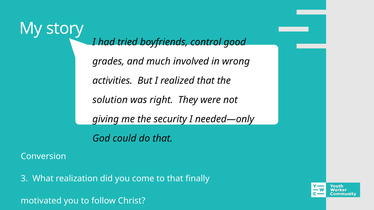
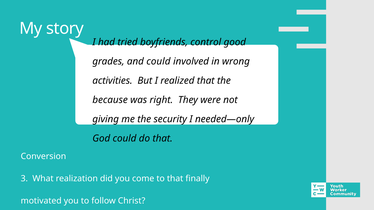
and much: much -> could (158, 61)
solution: solution -> because (110, 100)
